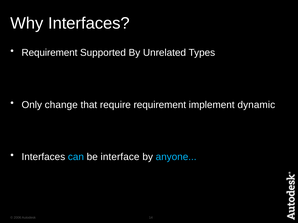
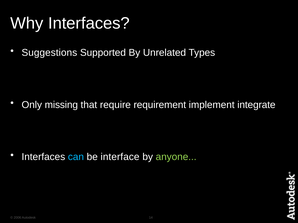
Requirement: Requirement -> Suggestions (49, 53)
change: change -> missing (61, 105)
dynamic: dynamic -> integrate (256, 105)
anyone colour: light blue -> light green (176, 157)
